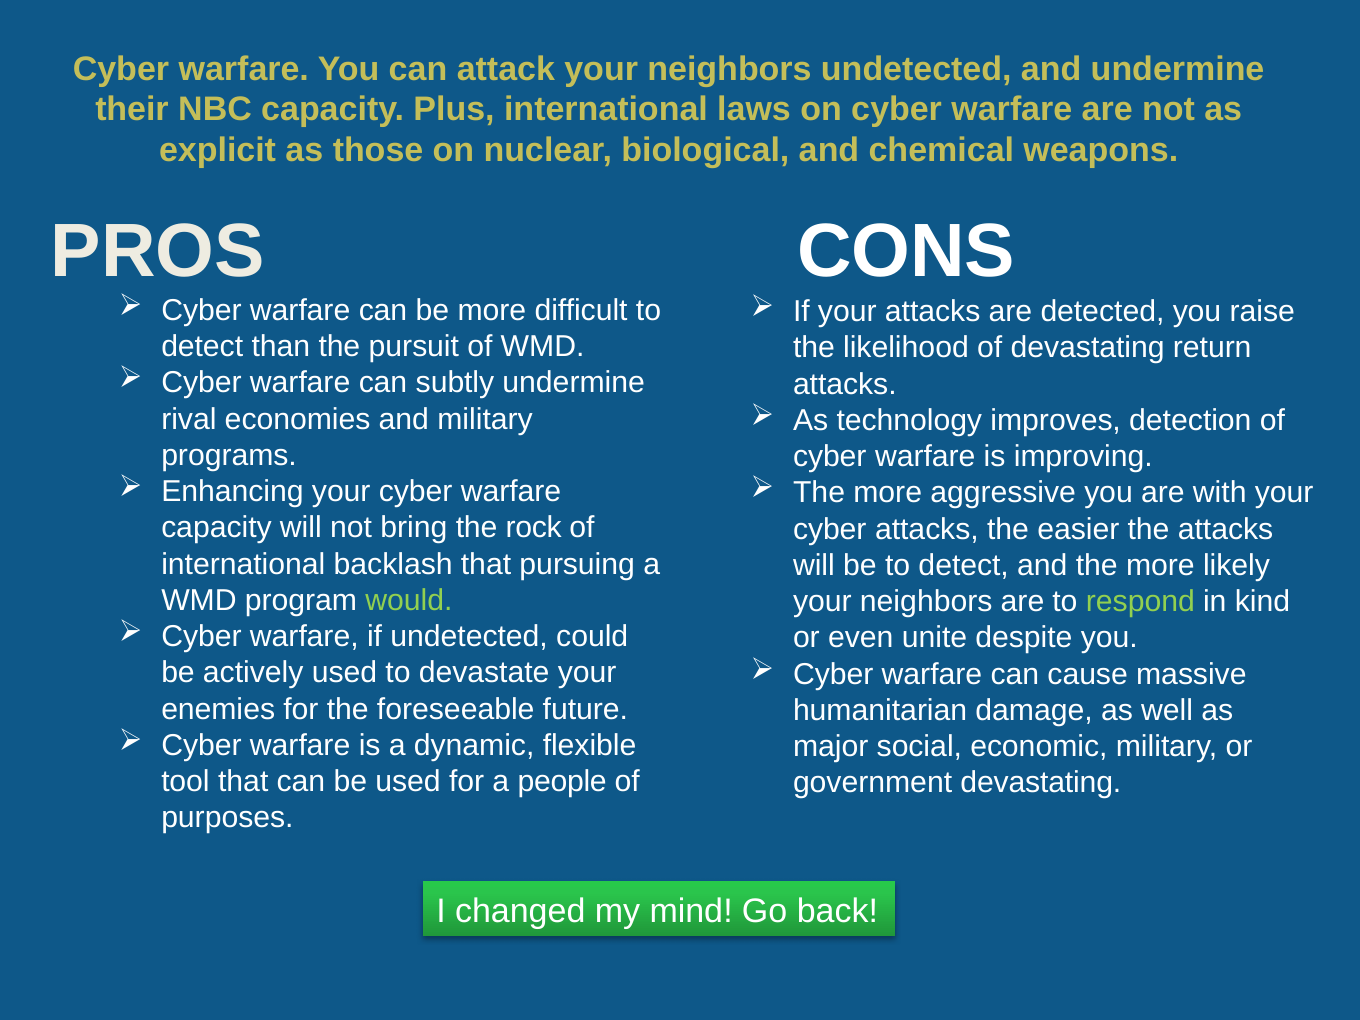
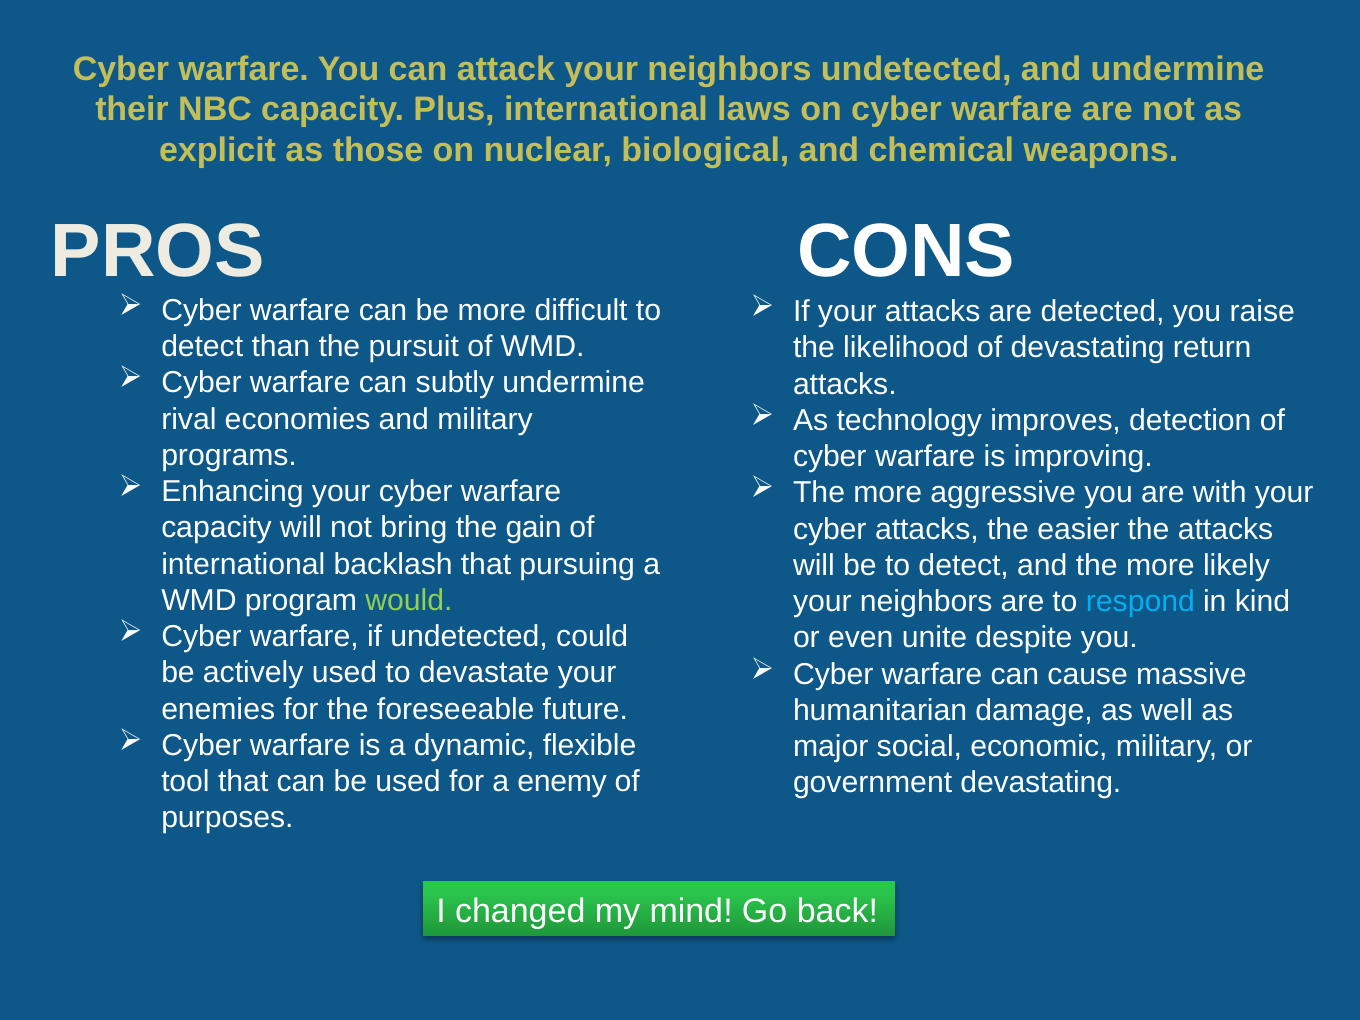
rock: rock -> gain (534, 528)
respond colour: light green -> light blue (1140, 602)
people: people -> enemy (562, 782)
